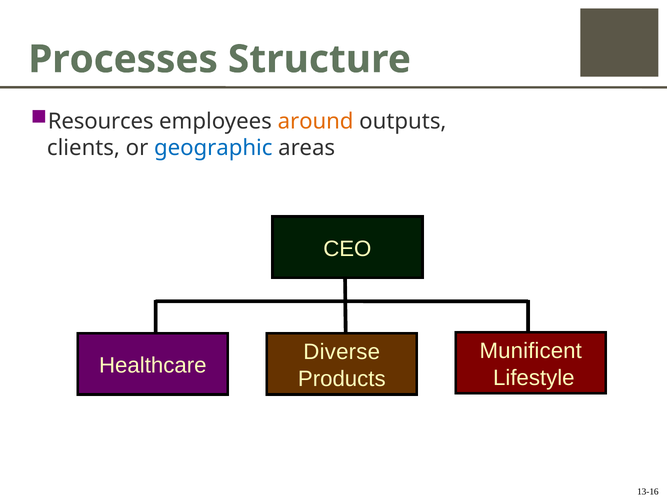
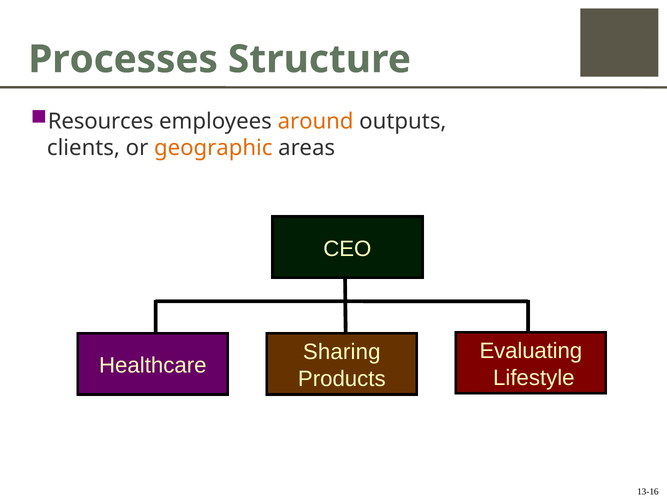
geographic colour: blue -> orange (213, 148)
Munificent: Munificent -> Evaluating (531, 351)
Diverse: Diverse -> Sharing (342, 352)
